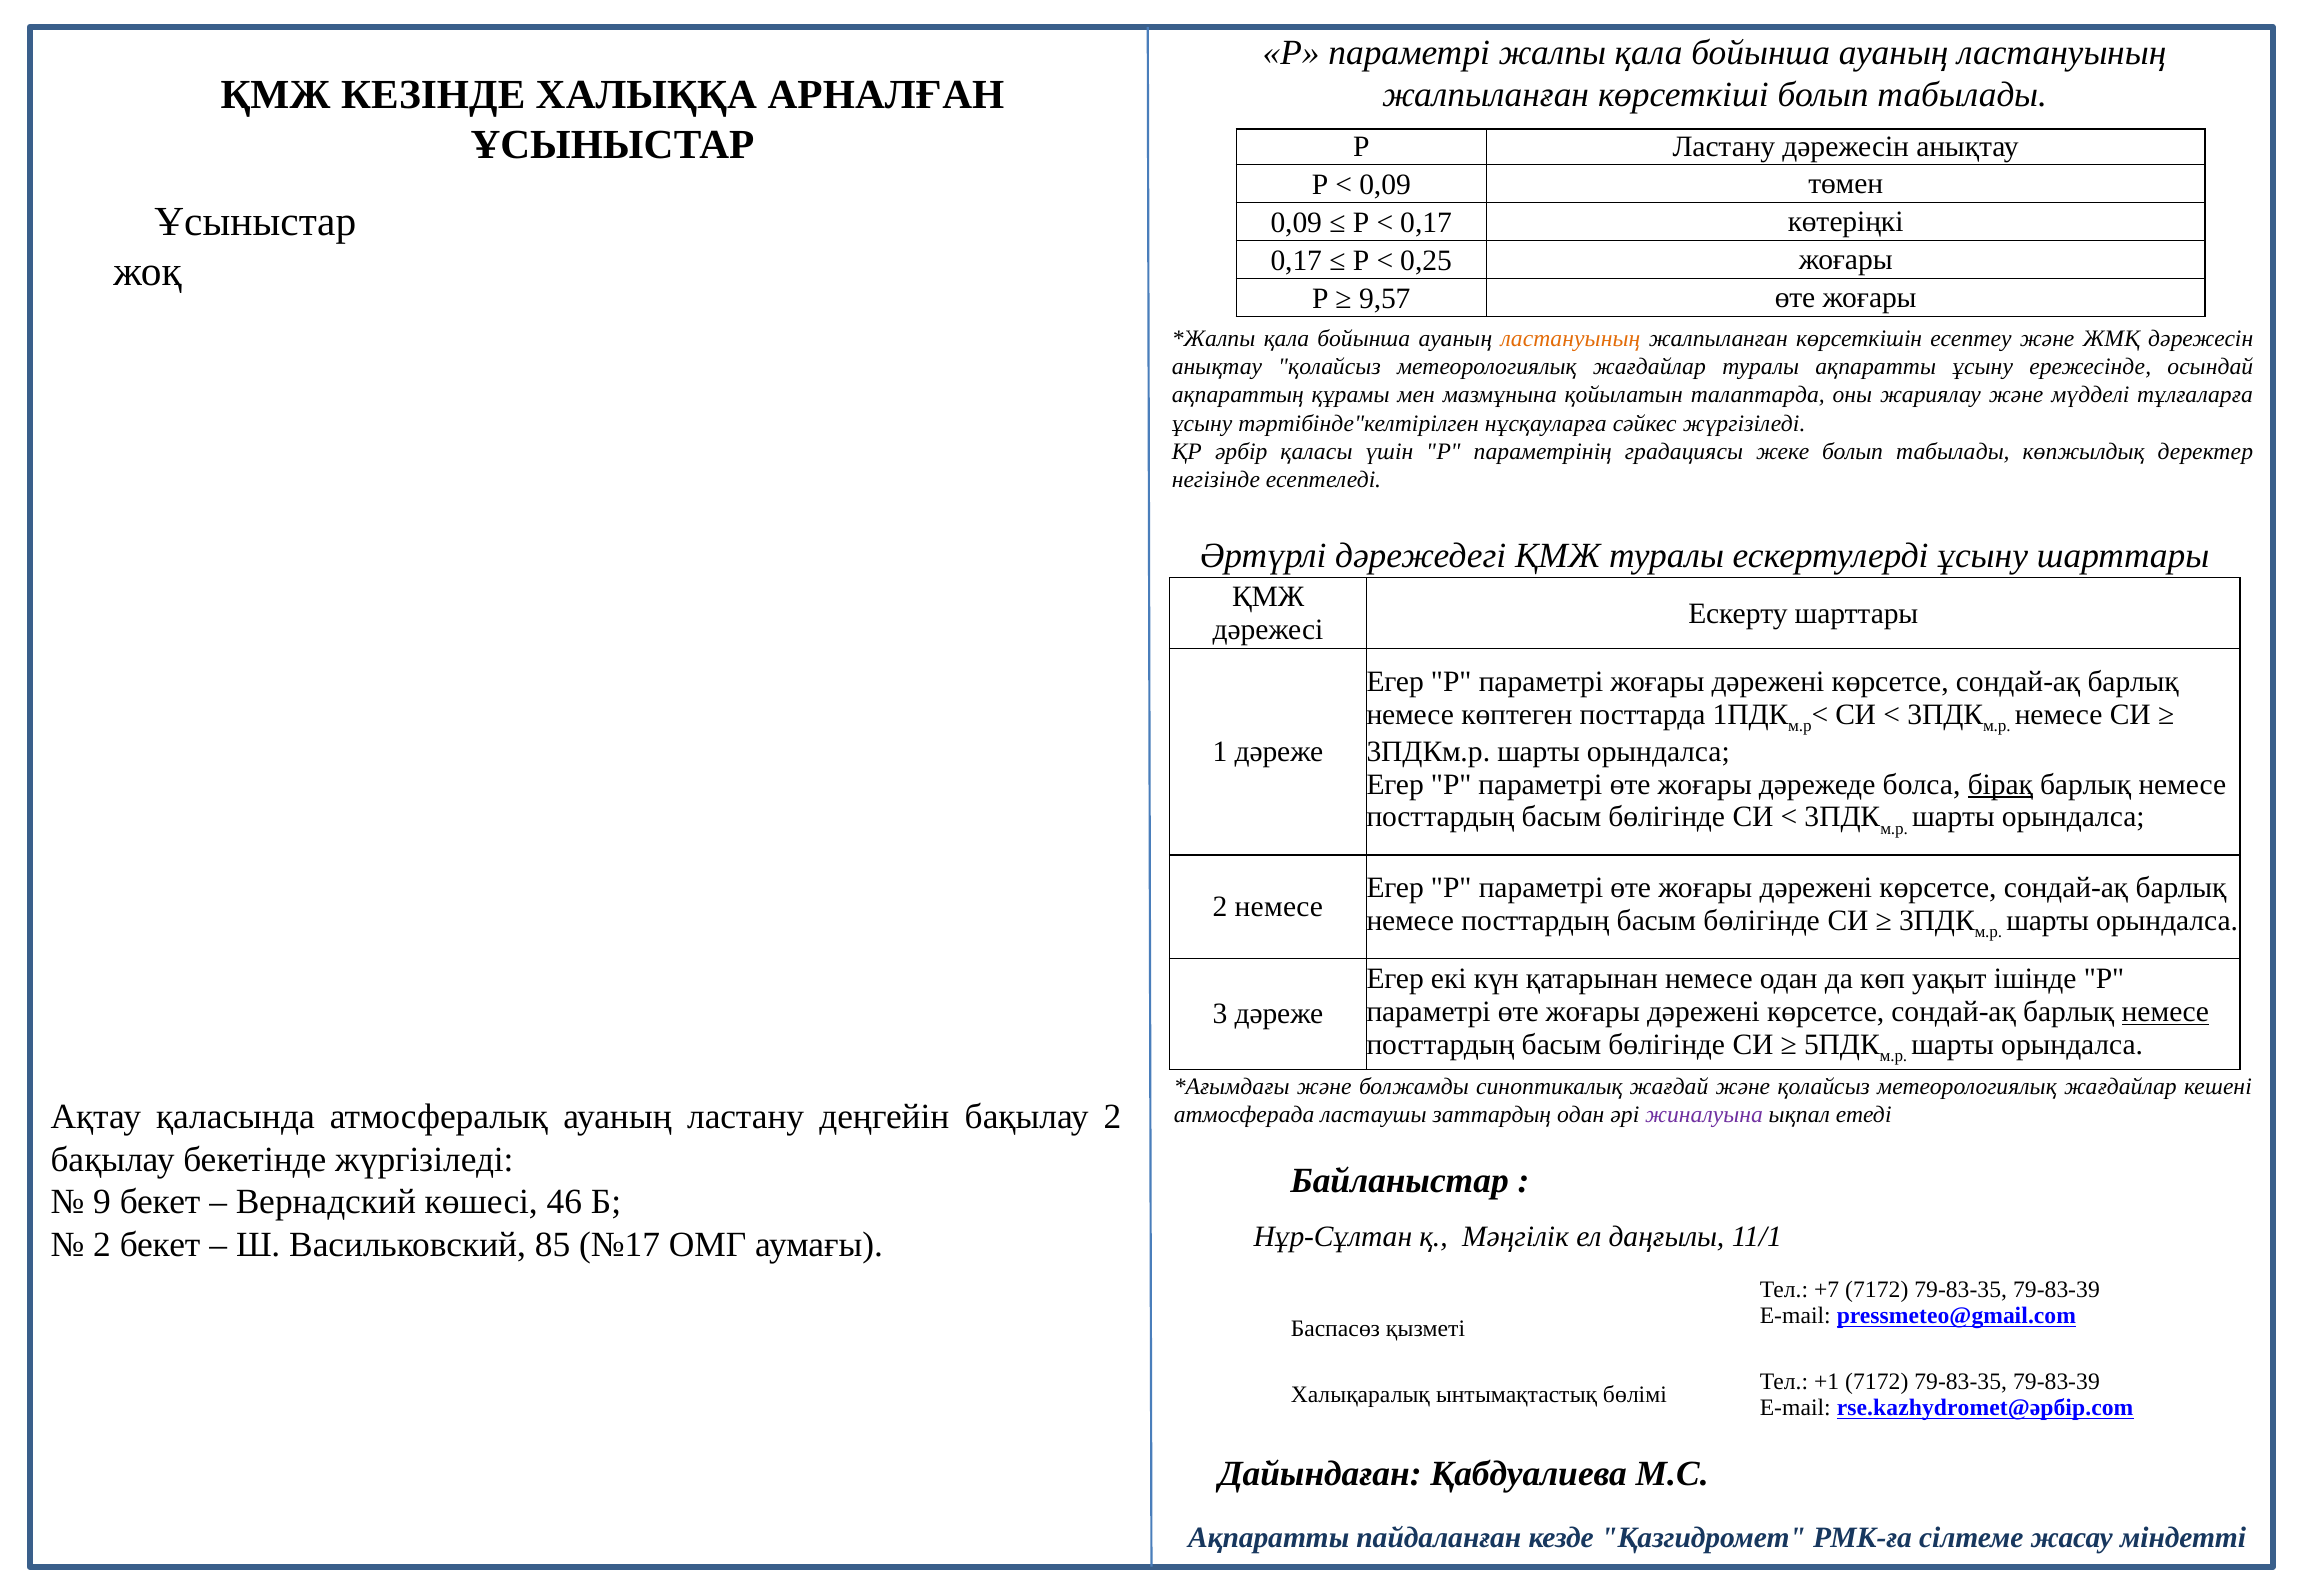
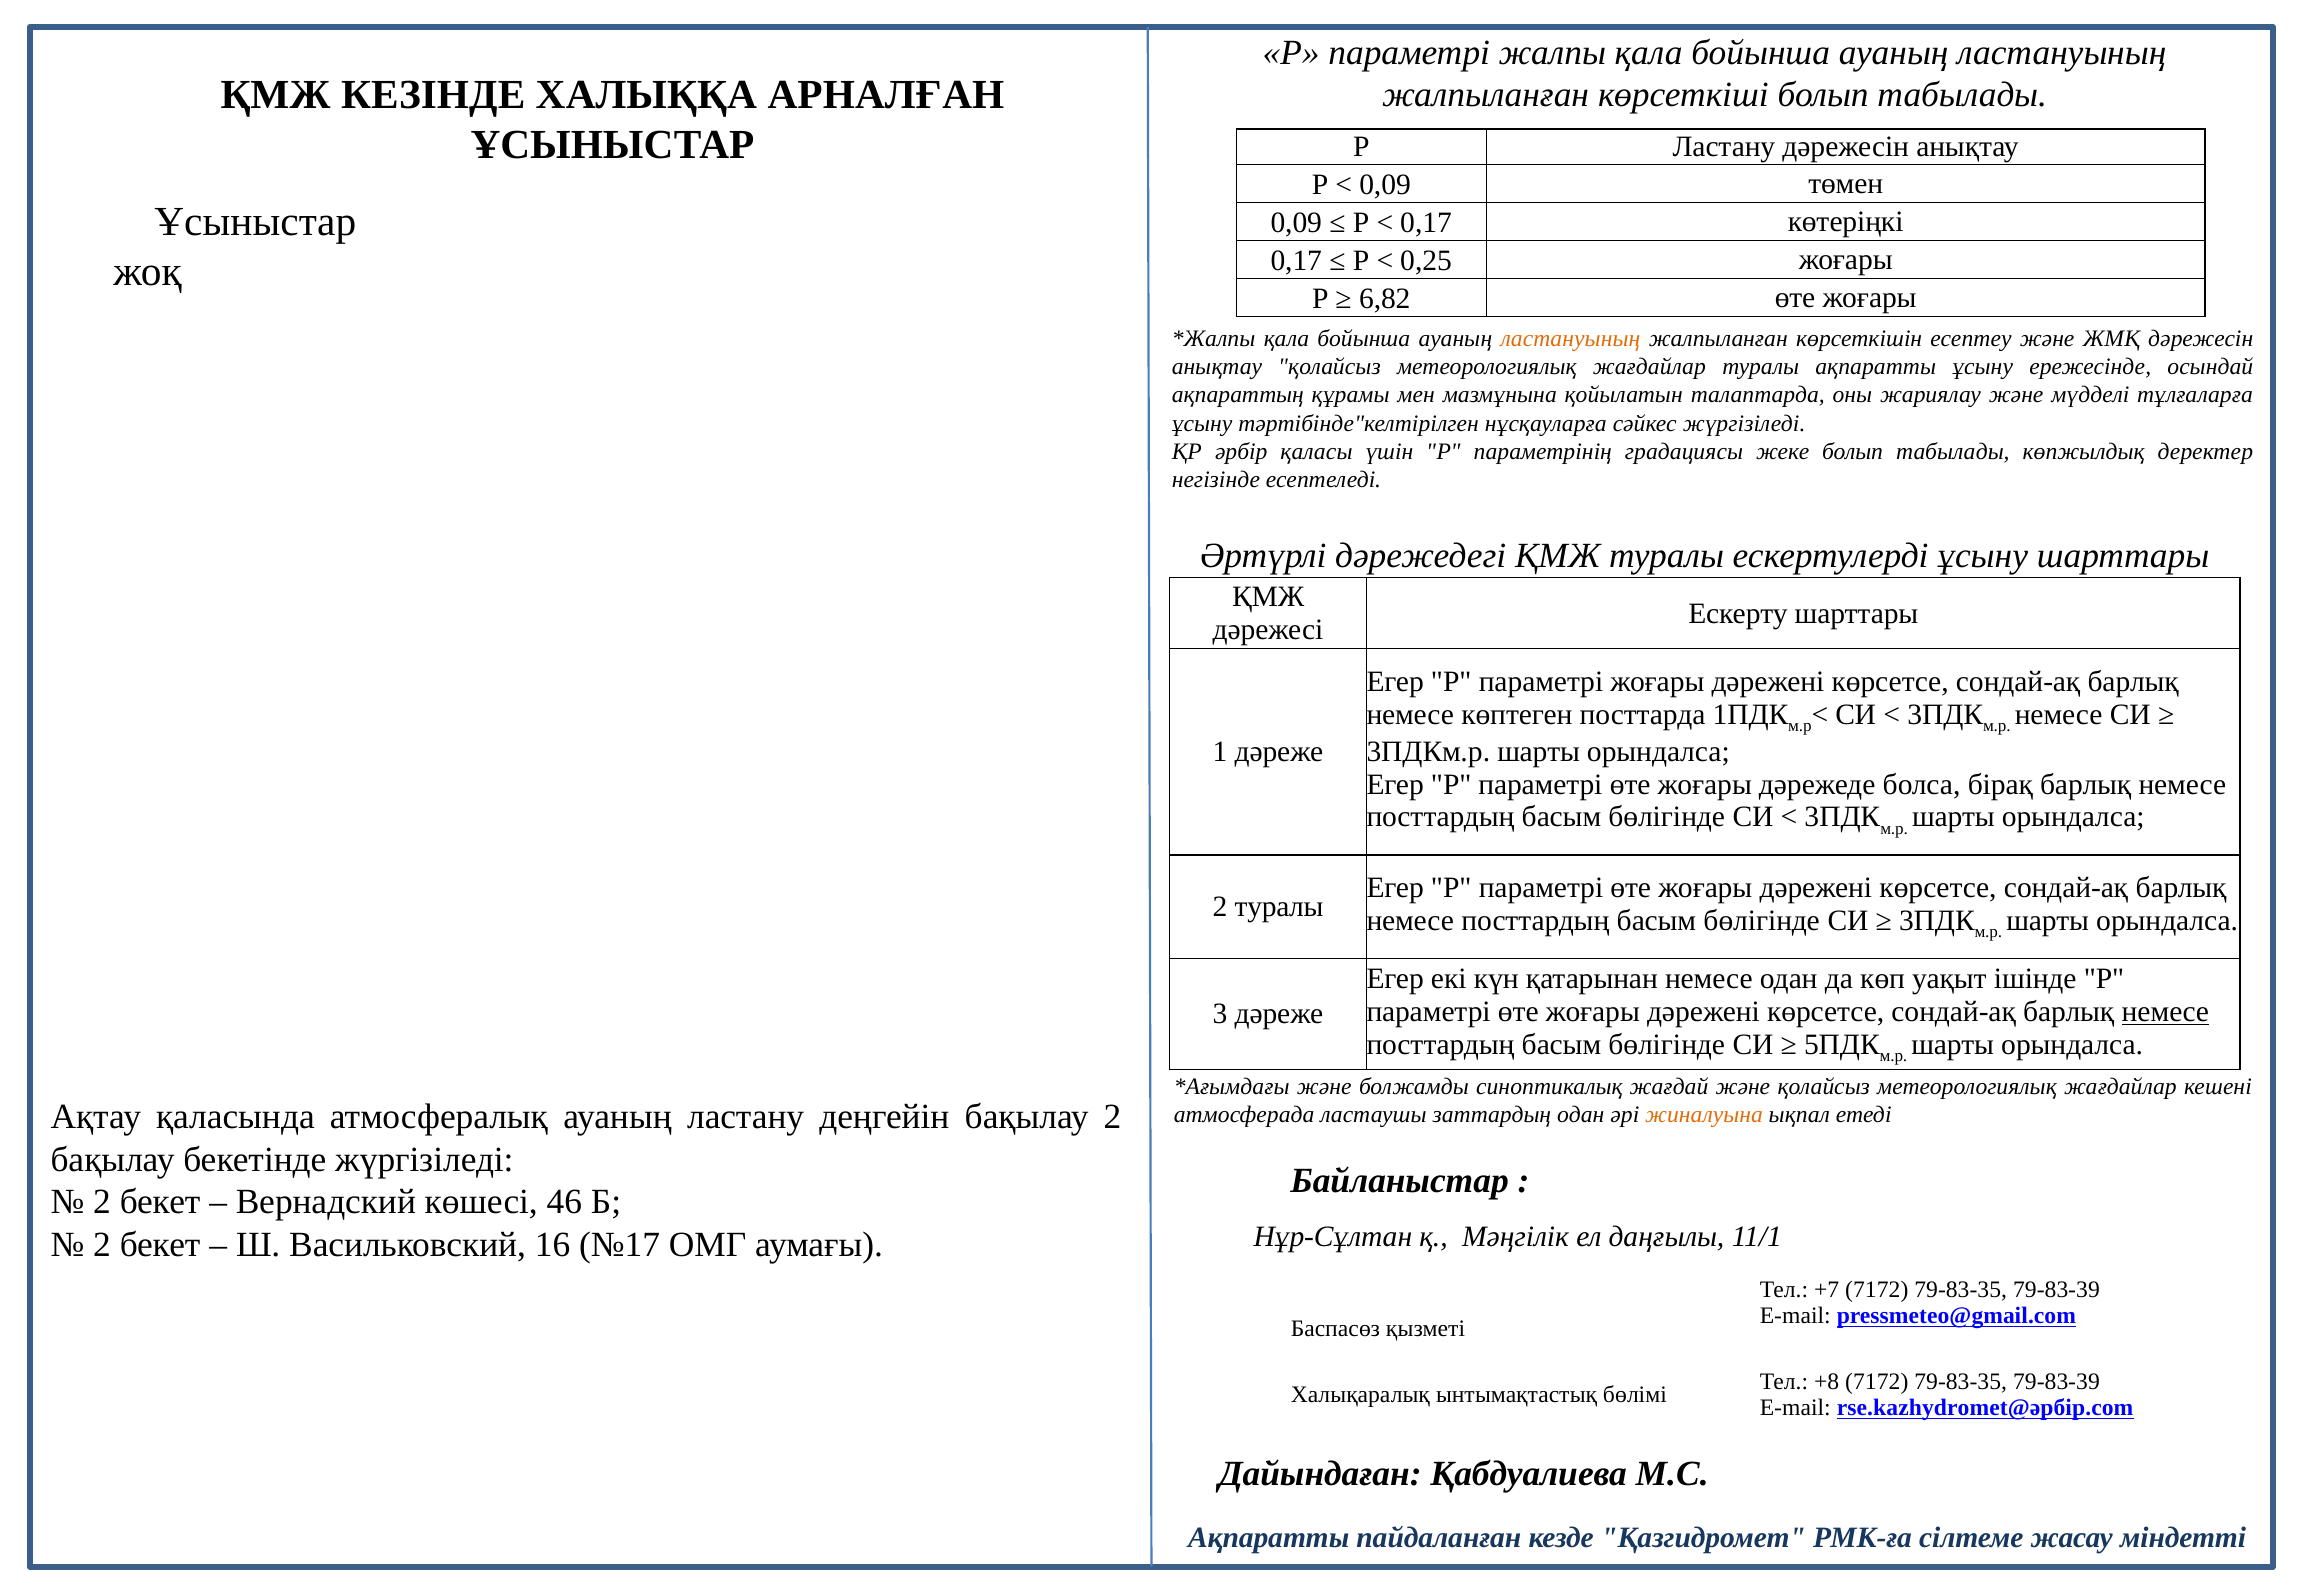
9,57: 9,57 -> 6,82 (1385, 299)
бірақ underline: present -> none (2000, 785)
2 немесе: немесе -> туралы (1279, 907)
жиналуына colour: purple -> orange (1704, 1115)
9: 9 -> 2 (102, 1202)
85: 85 -> 16 (553, 1245)
+1: +1 -> +8 (1827, 1382)
